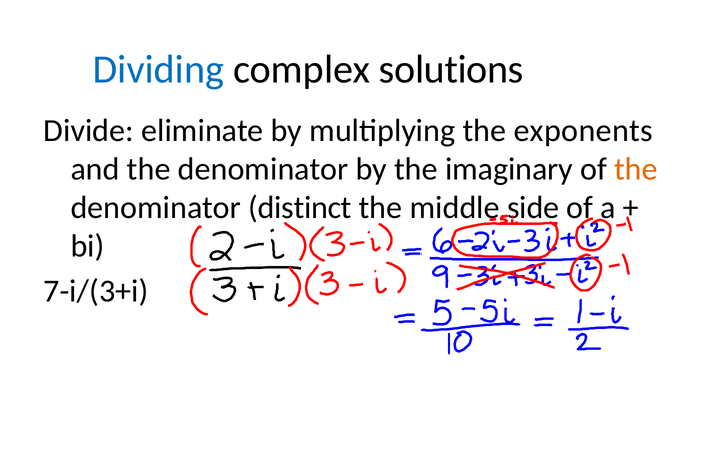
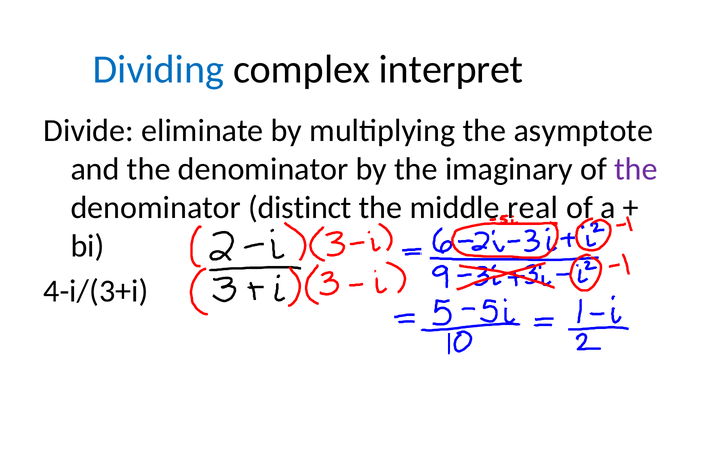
solutions: solutions -> interpret (451, 70)
exponents: exponents -> asymptote (583, 131)
the colour: orange -> purple (636, 169)
side: side -> real (533, 208)
7-i/(3+i: 7-i/(3+i -> 4-i/(3+i (96, 291)
